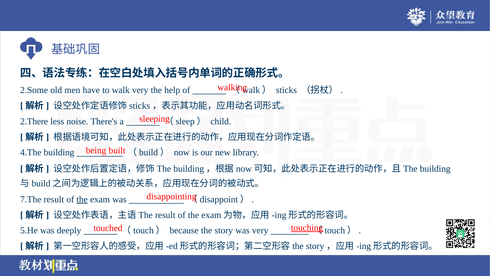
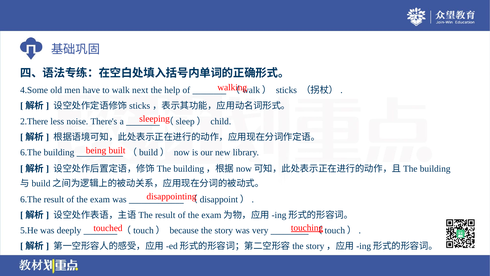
2.Some: 2.Some -> 4.Some (34, 90)
walk very: very -> next (140, 90)
4.The: 4.The -> 6.The (31, 152)
7.The: 7.The -> 6.The (31, 199)
the underline: present -> none (82, 199)
